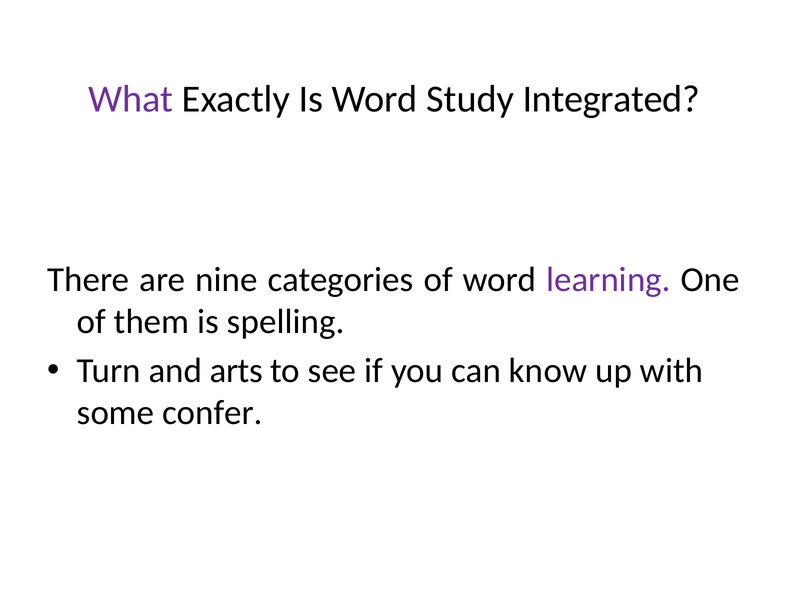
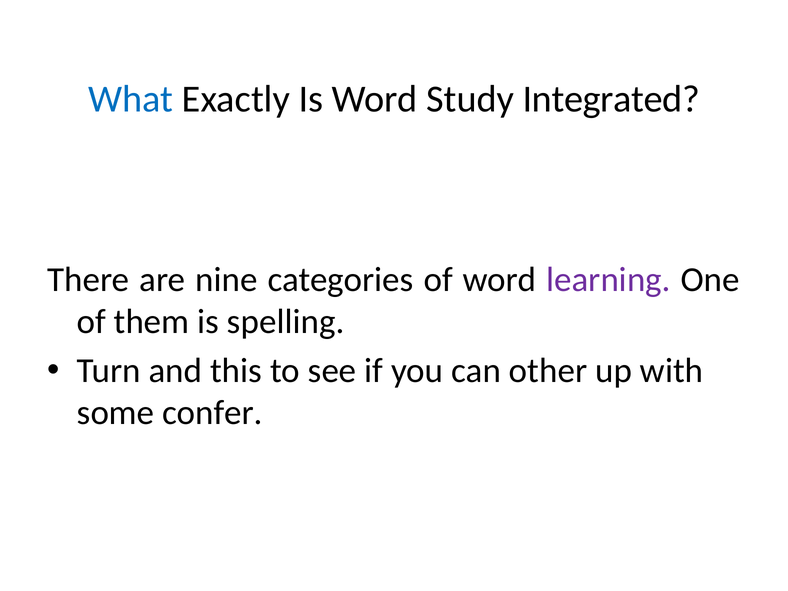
What colour: purple -> blue (131, 99)
arts: arts -> this (236, 371)
know: know -> other (548, 371)
